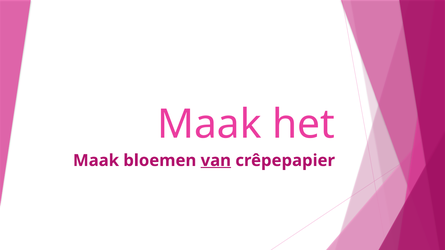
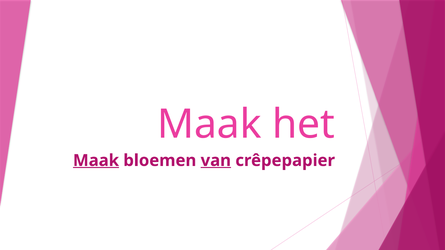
Maak underline: none -> present (96, 161)
